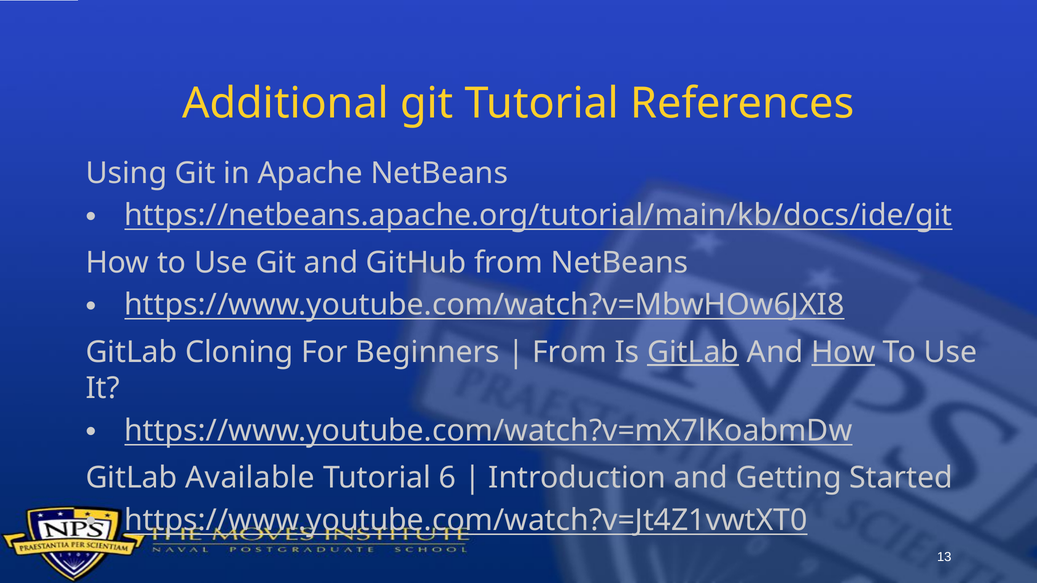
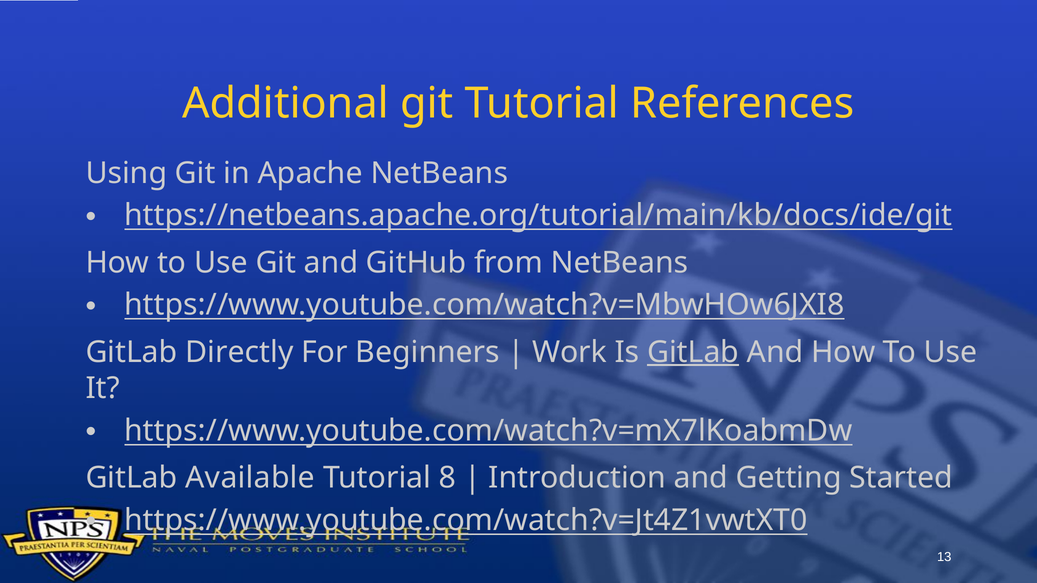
Cloning: Cloning -> Directly (239, 352)
From: From -> Work (570, 352)
How underline: present -> none (843, 352)
6: 6 -> 8 (448, 478)
